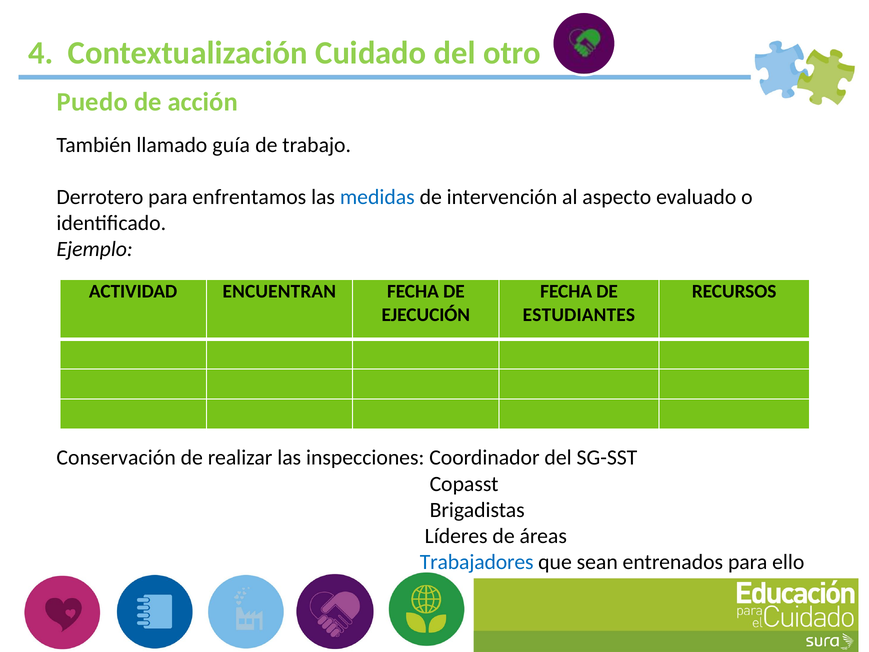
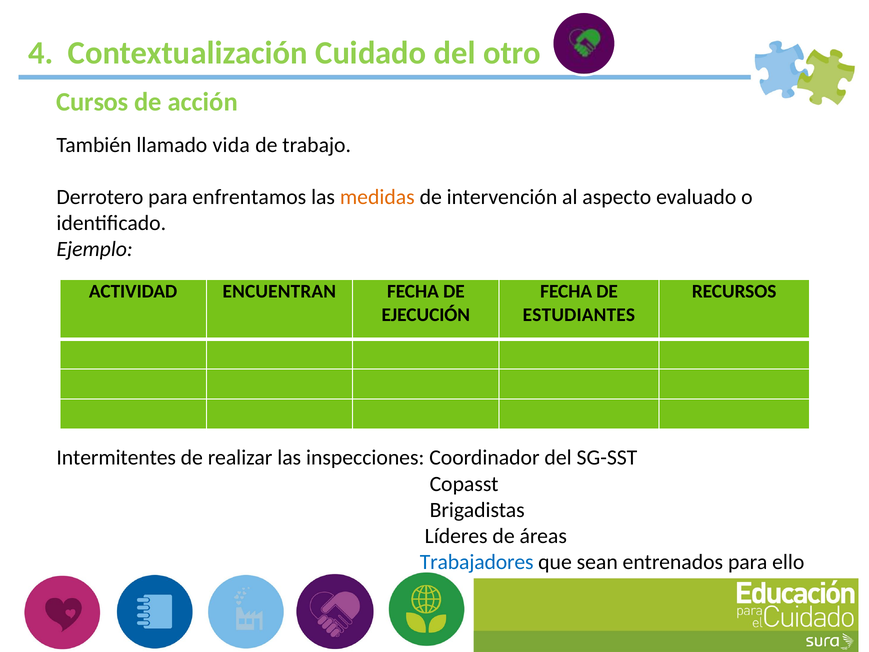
Puedo: Puedo -> Cursos (92, 102)
guía: guía -> vida (231, 145)
medidas colour: blue -> orange (377, 197)
Conservación: Conservación -> Intermitentes (116, 458)
